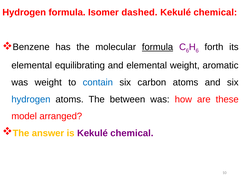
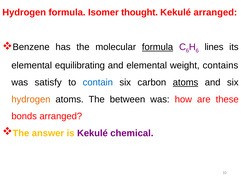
dashed: dashed -> thought (140, 12)
chemical: chemical -> arranged (215, 12)
forth: forth -> lines (214, 47)
aromatic: aromatic -> contains (220, 65)
was weight: weight -> satisfy (48, 82)
atoms underline: none -> present (186, 82)
hydrogen colour: blue -> orange (31, 99)
model: model -> bonds (24, 116)
